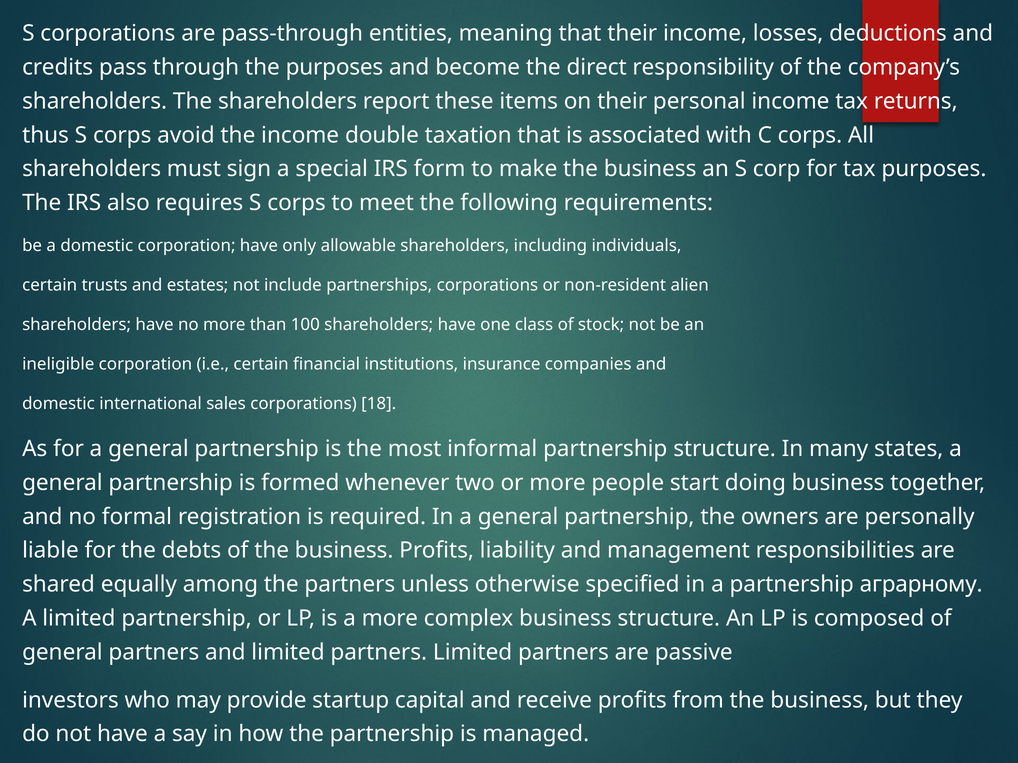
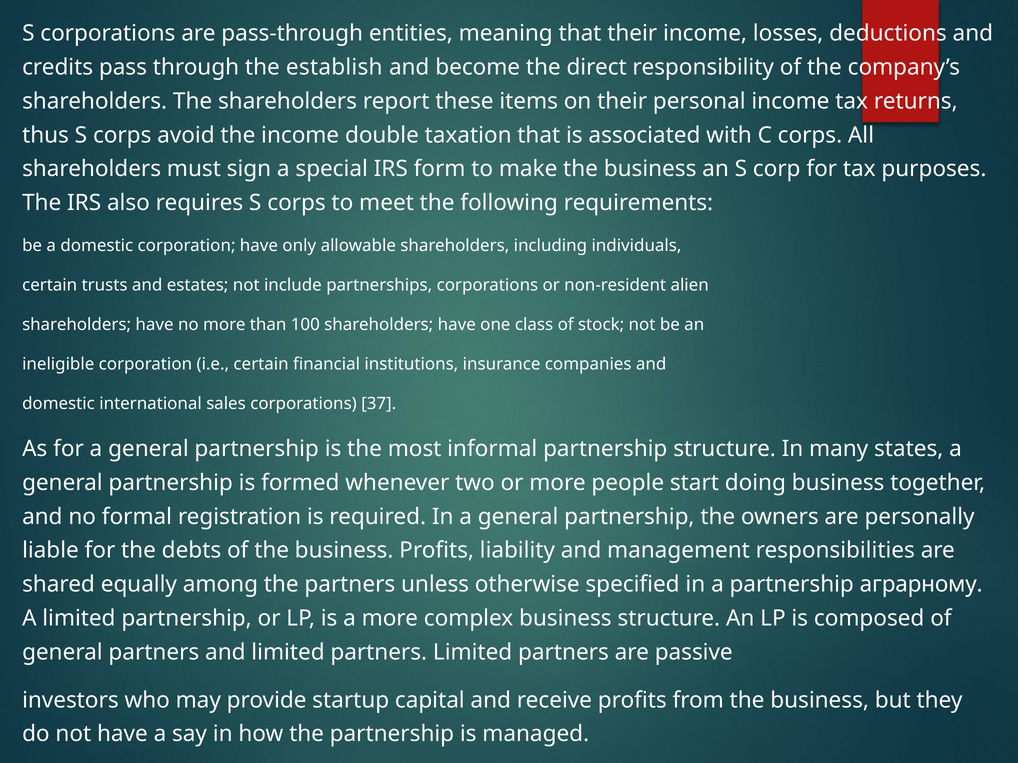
the purposes: purposes -> establish (334, 67)
18: 18 -> 37 (379, 404)
